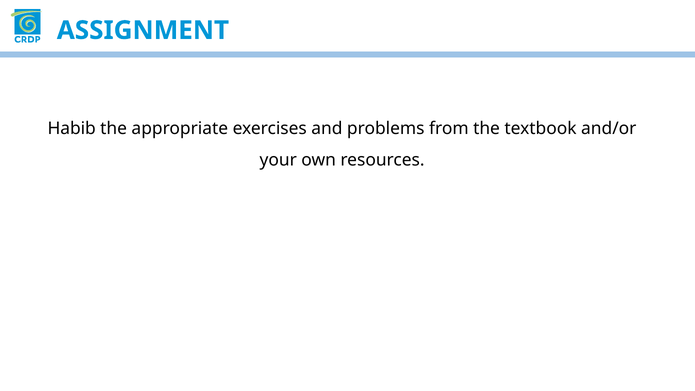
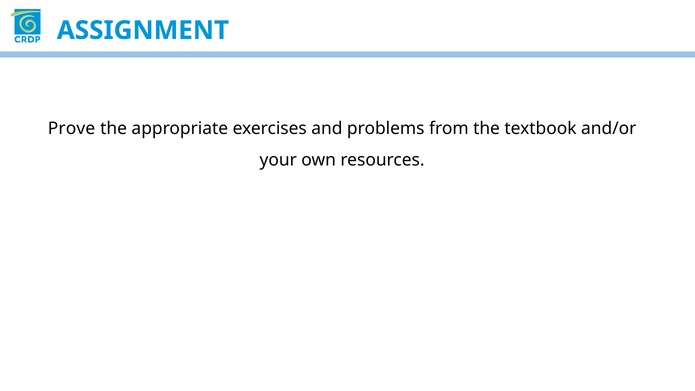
Habib: Habib -> Prove (72, 129)
